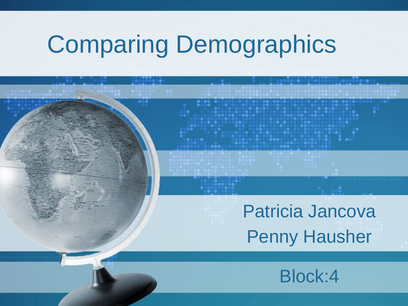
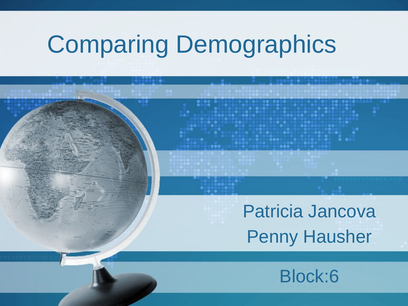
Block:4: Block:4 -> Block:6 (309, 276)
